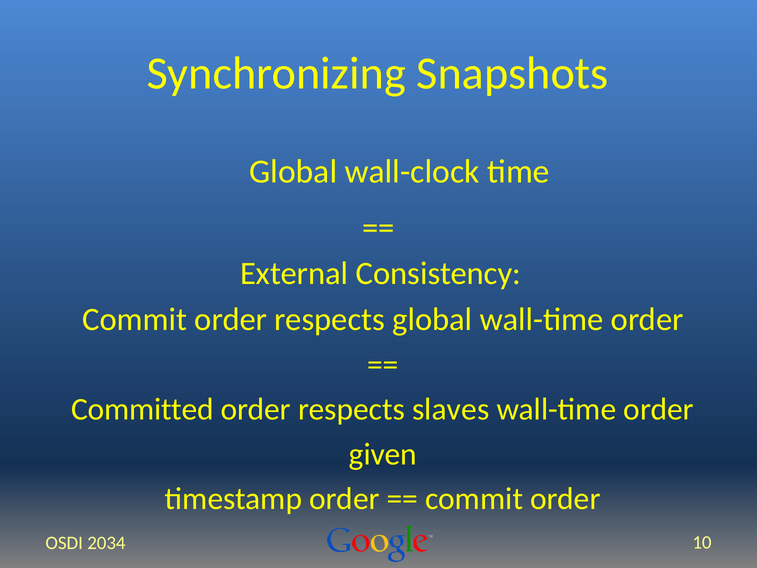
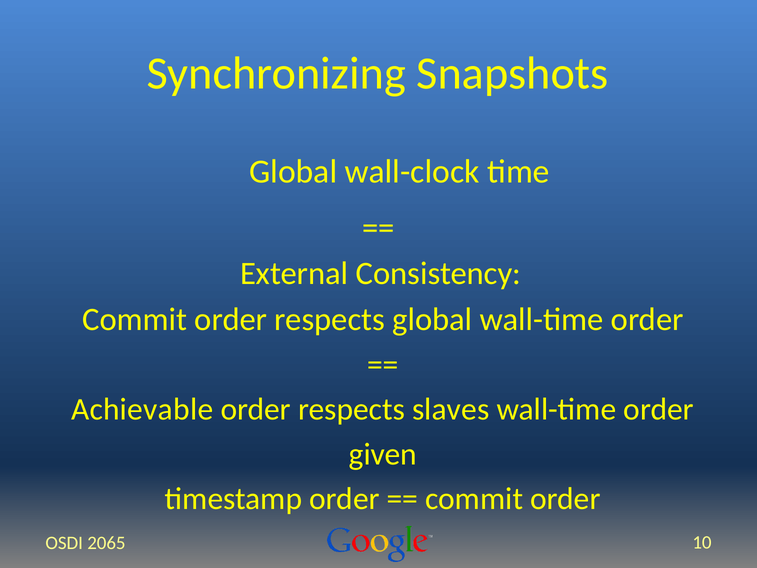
Committed: Committed -> Achievable (142, 409)
2034: 2034 -> 2065 (106, 543)
